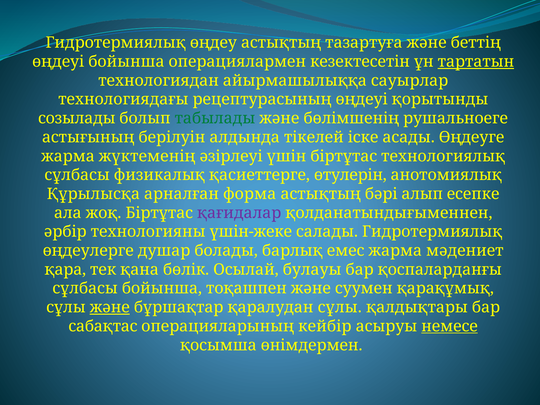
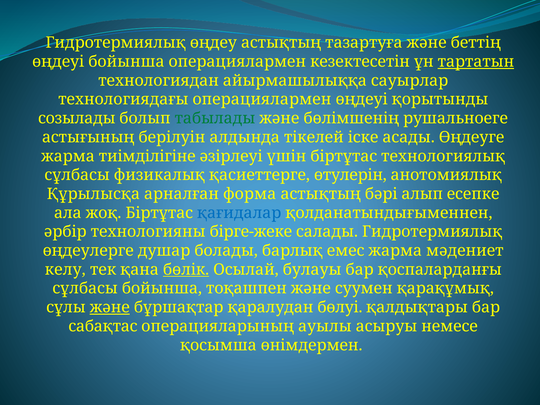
технологиядағы рецептурасының: рецептурасының -> операциялармен (262, 99)
жүктеменiң: жүктеменiң -> тиiмдiлiгiне (147, 156)
қағидалар colour: purple -> blue (239, 213)
үшiн-жеке: үшiн-жеке -> бiрге-жеке (251, 232)
қара: қара -> келу (65, 270)
бөлiк underline: none -> present (186, 270)
қаралудан сұлы: сұлы -> бөлуi (340, 307)
кейбiр: кейбiр -> ауылы (325, 326)
немесе underline: present -> none (450, 326)
